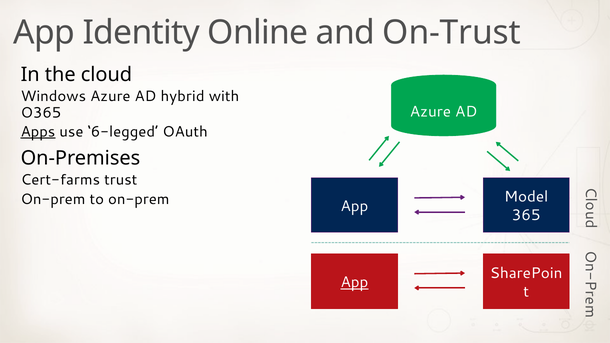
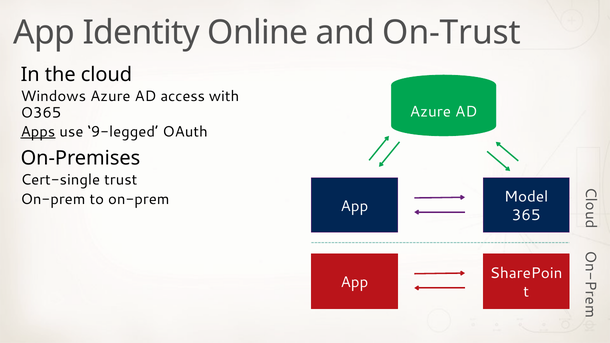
hybrid: hybrid -> access (183, 96)
6-legged: 6-legged -> 9-legged (123, 132)
Cert-farms: Cert-farms -> Cert-single (60, 180)
App underline: present -> none (354, 282)
